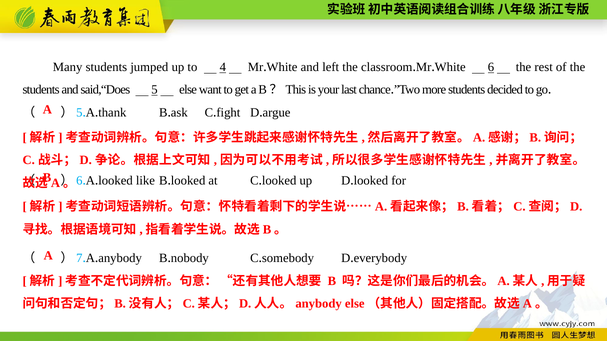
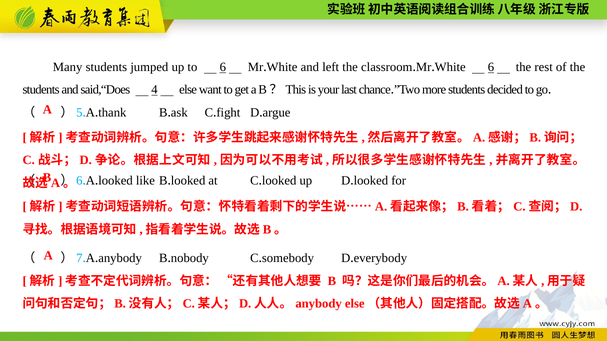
to 4: 4 -> 6 (223, 67)
5: 5 -> 4 (155, 90)
